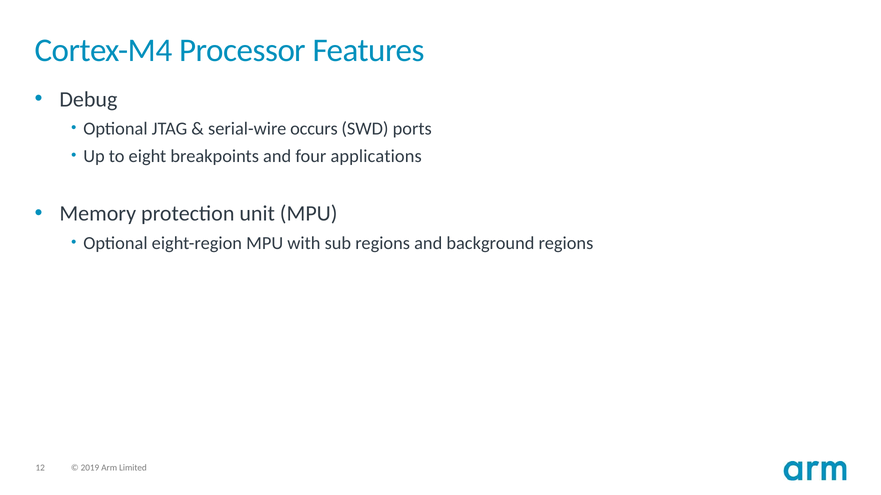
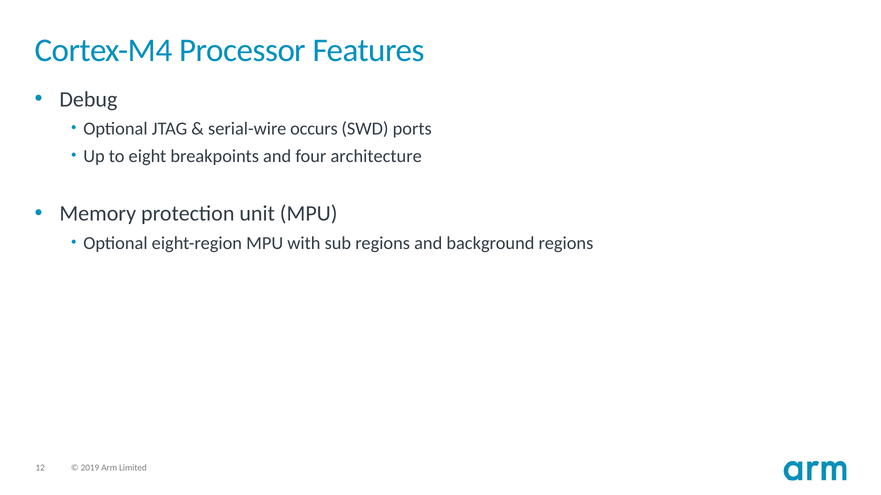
applications: applications -> architecture (376, 156)
